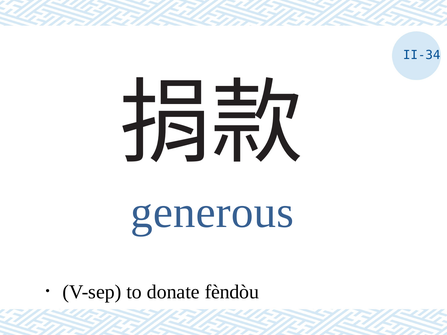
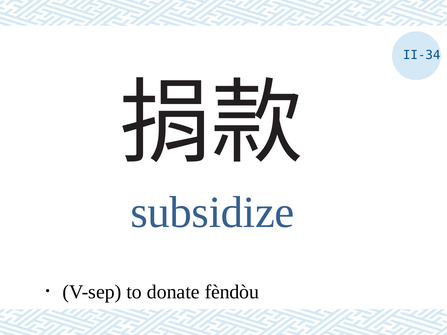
generous: generous -> subsidize (212, 212)
